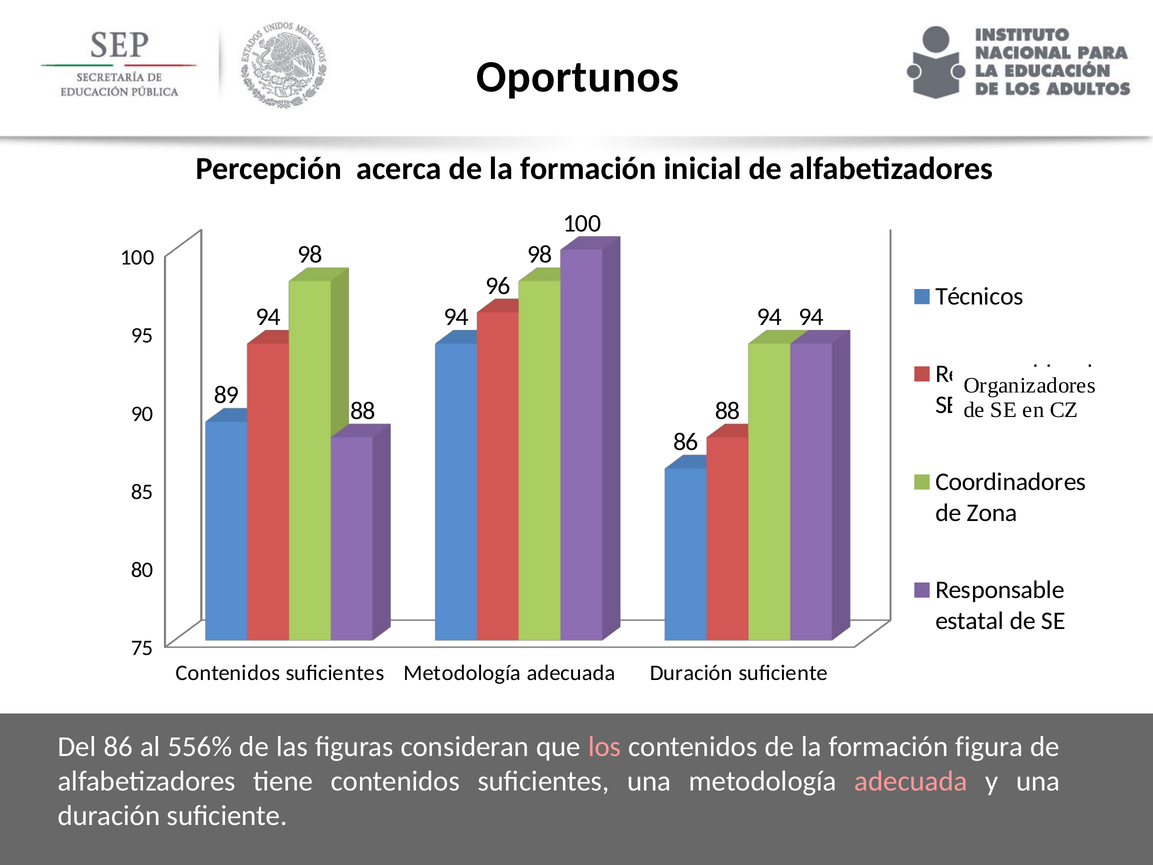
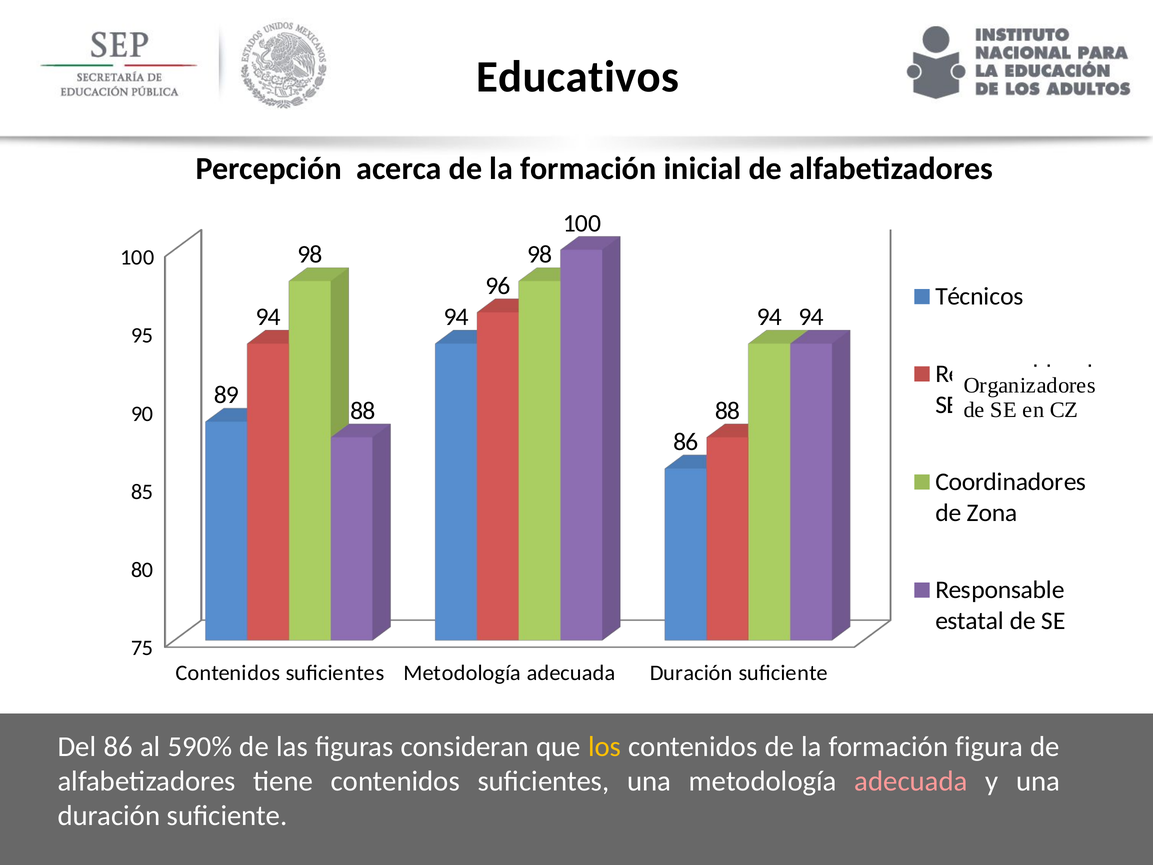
Oportunos: Oportunos -> Educativos (578, 77)
556%: 556% -> 590% (200, 746)
los colour: pink -> yellow (605, 746)
